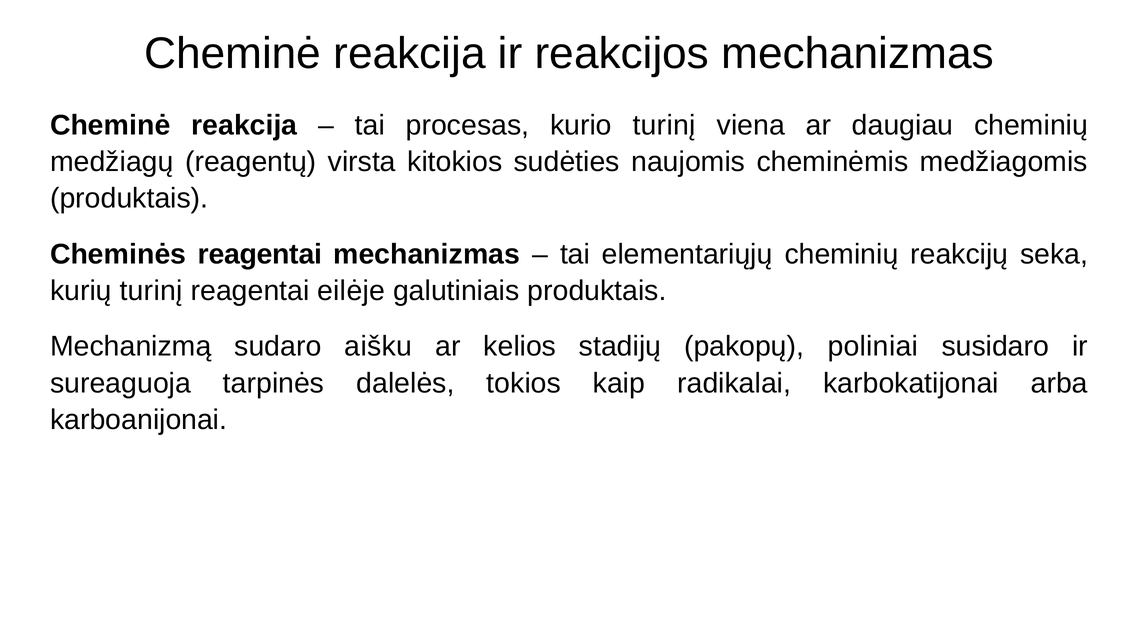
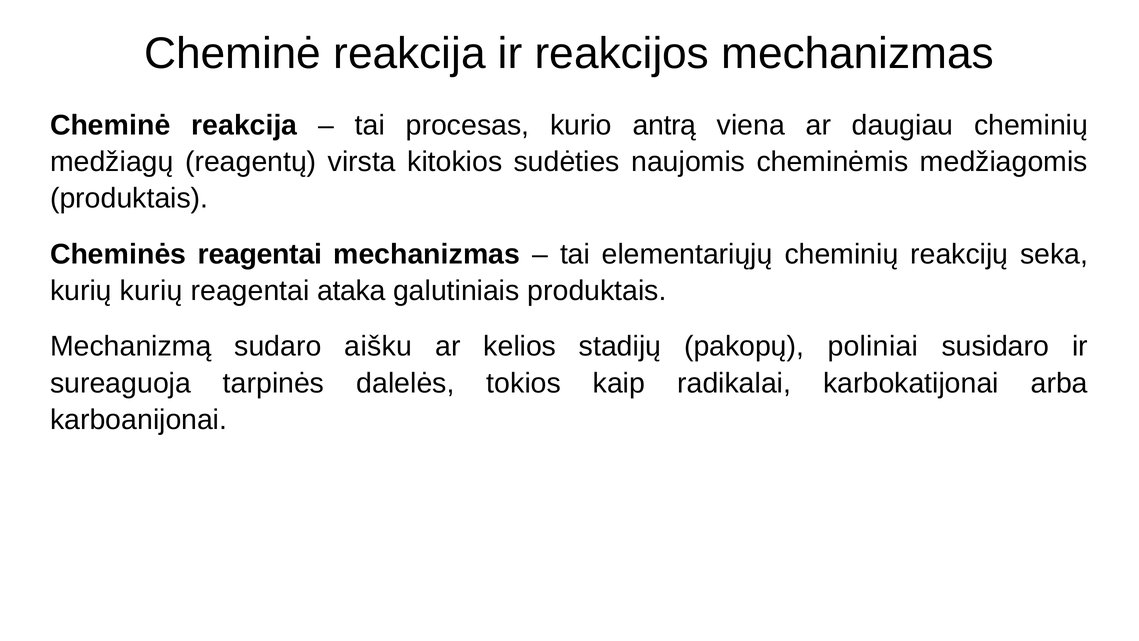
kurio turinį: turinį -> antrą (664, 125)
kurių turinį: turinį -> kurių (151, 291)
eilėje: eilėje -> ataka (351, 291)
